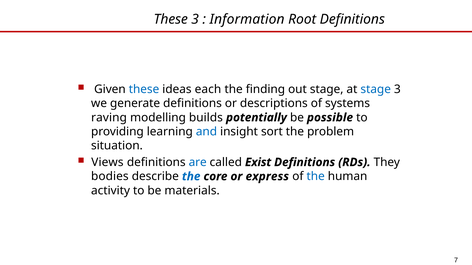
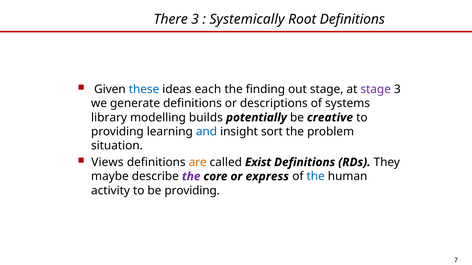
These: These -> There (171, 19)
Information: Information -> Systemically (247, 19)
stage colour: blue -> purple (376, 89)
raving: raving -> library (109, 118)
possible: possible -> creative (330, 118)
are colour: blue -> orange (198, 163)
bodies: bodies -> maybe (110, 177)
the colour: blue -> purple (191, 177)
be materials: materials -> providing (192, 191)
